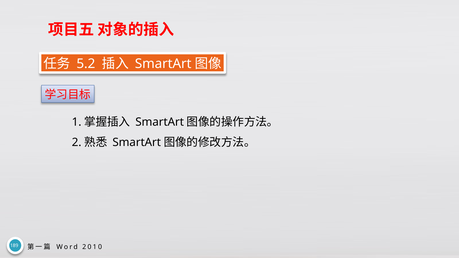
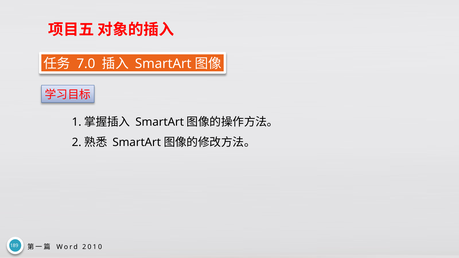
5.2: 5.2 -> 7.0 (86, 64)
